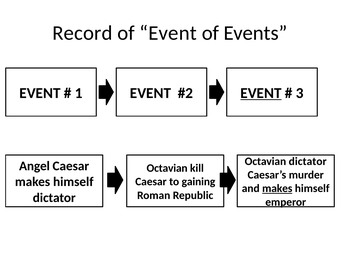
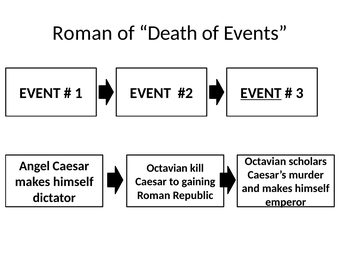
Record: Record -> Roman (82, 33)
of Event: Event -> Death (168, 33)
Octavian dictator: dictator -> scholars (308, 161)
makes underline: present -> none (277, 188)
